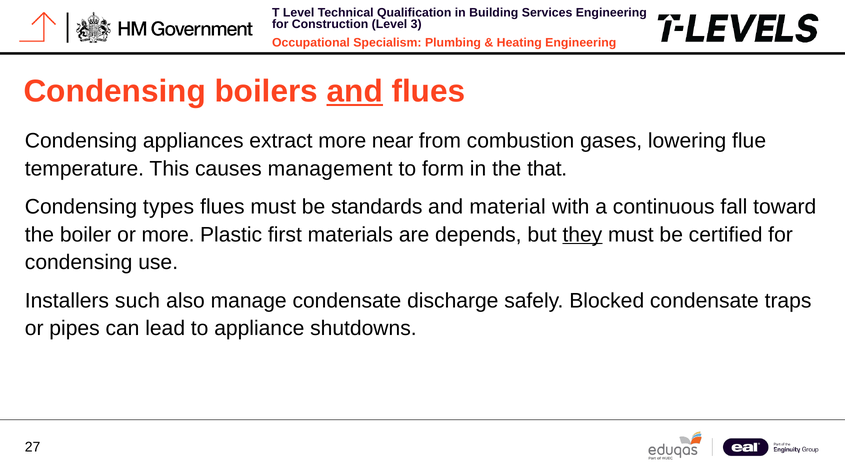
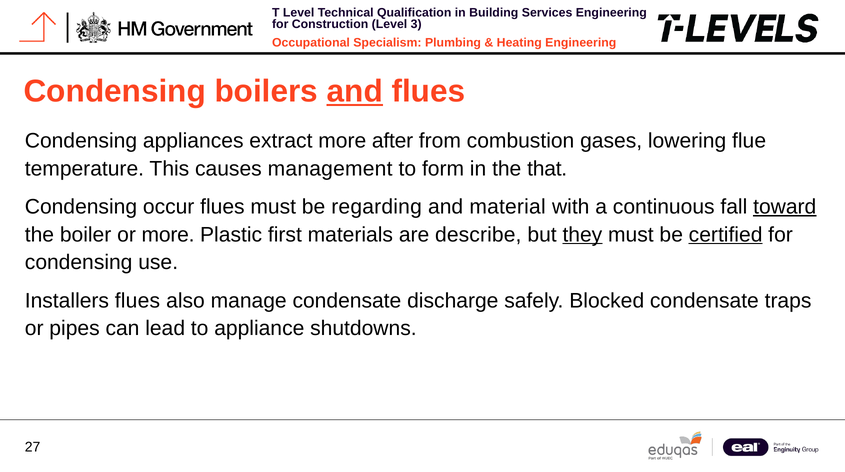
near: near -> after (393, 141)
types: types -> occur (169, 207)
standards: standards -> regarding (377, 207)
toward underline: none -> present (785, 207)
depends: depends -> describe (478, 235)
certified underline: none -> present (726, 235)
Installers such: such -> flues (137, 301)
